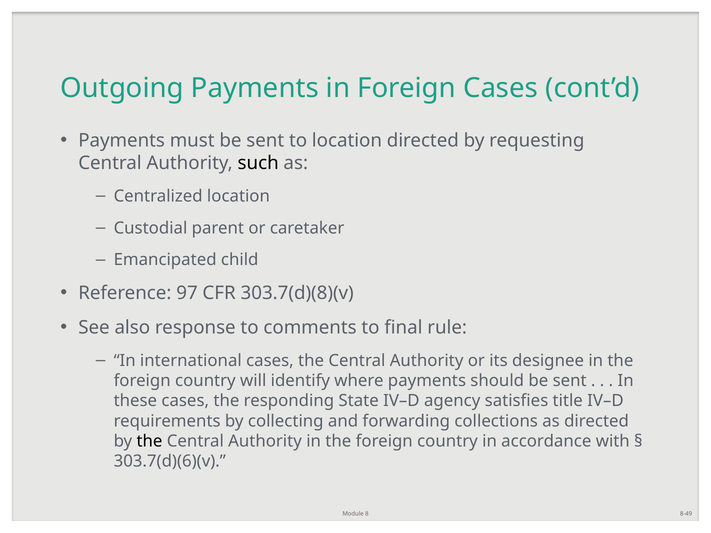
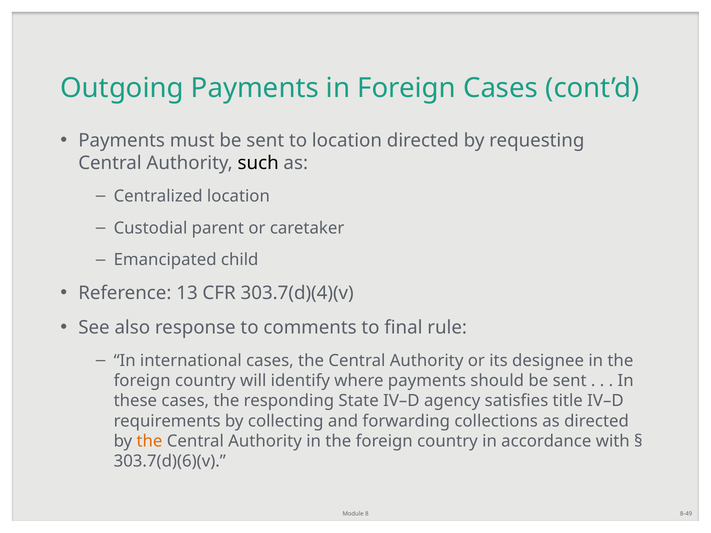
97: 97 -> 13 (187, 293)
303.7(d)(8)(v: 303.7(d)(8)(v -> 303.7(d)(4)(v (297, 293)
the colour: black -> orange (149, 441)
